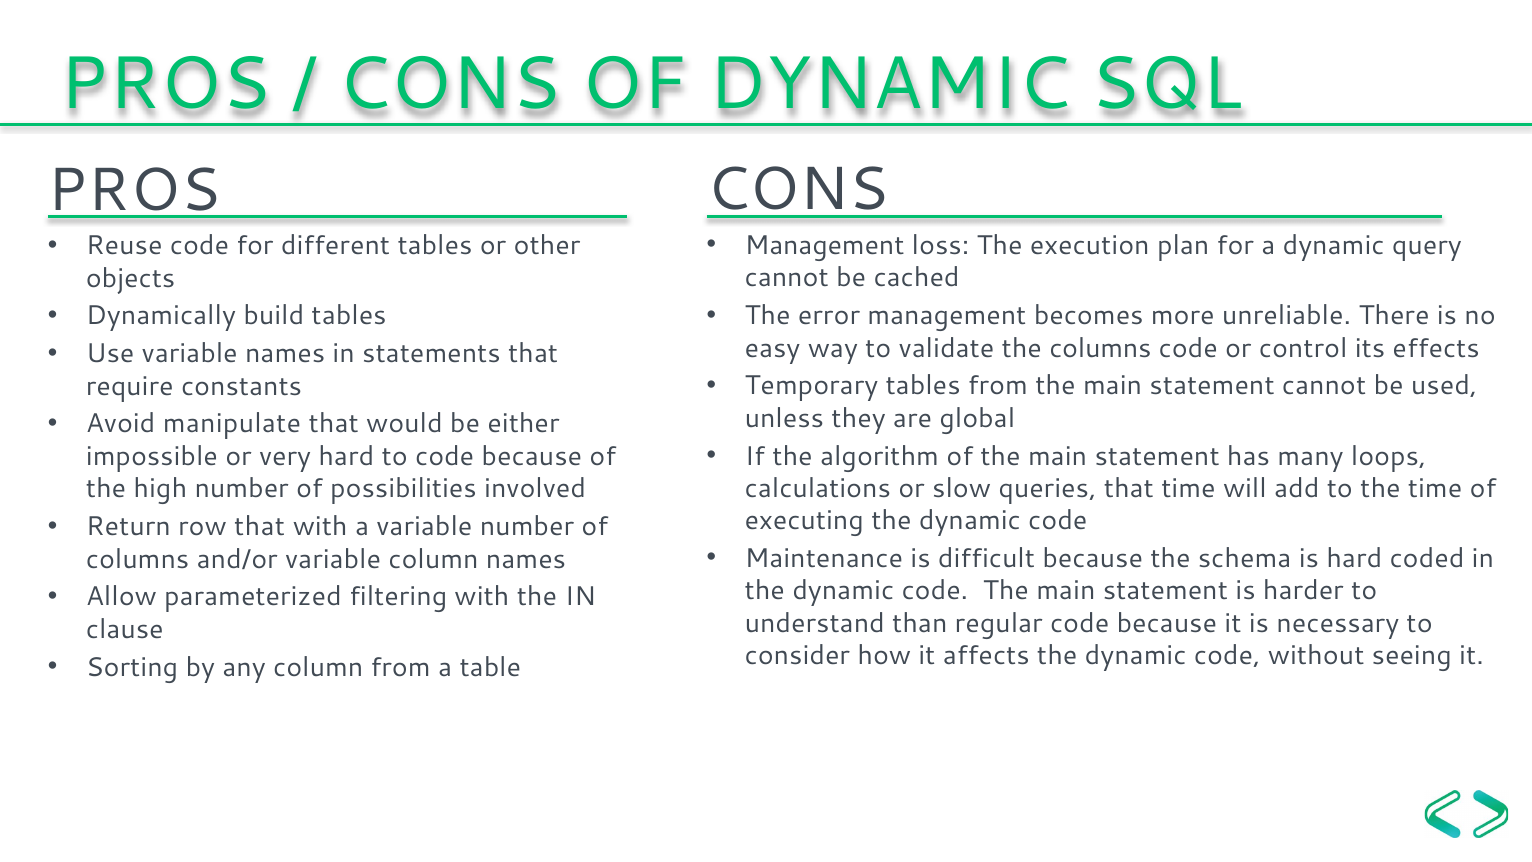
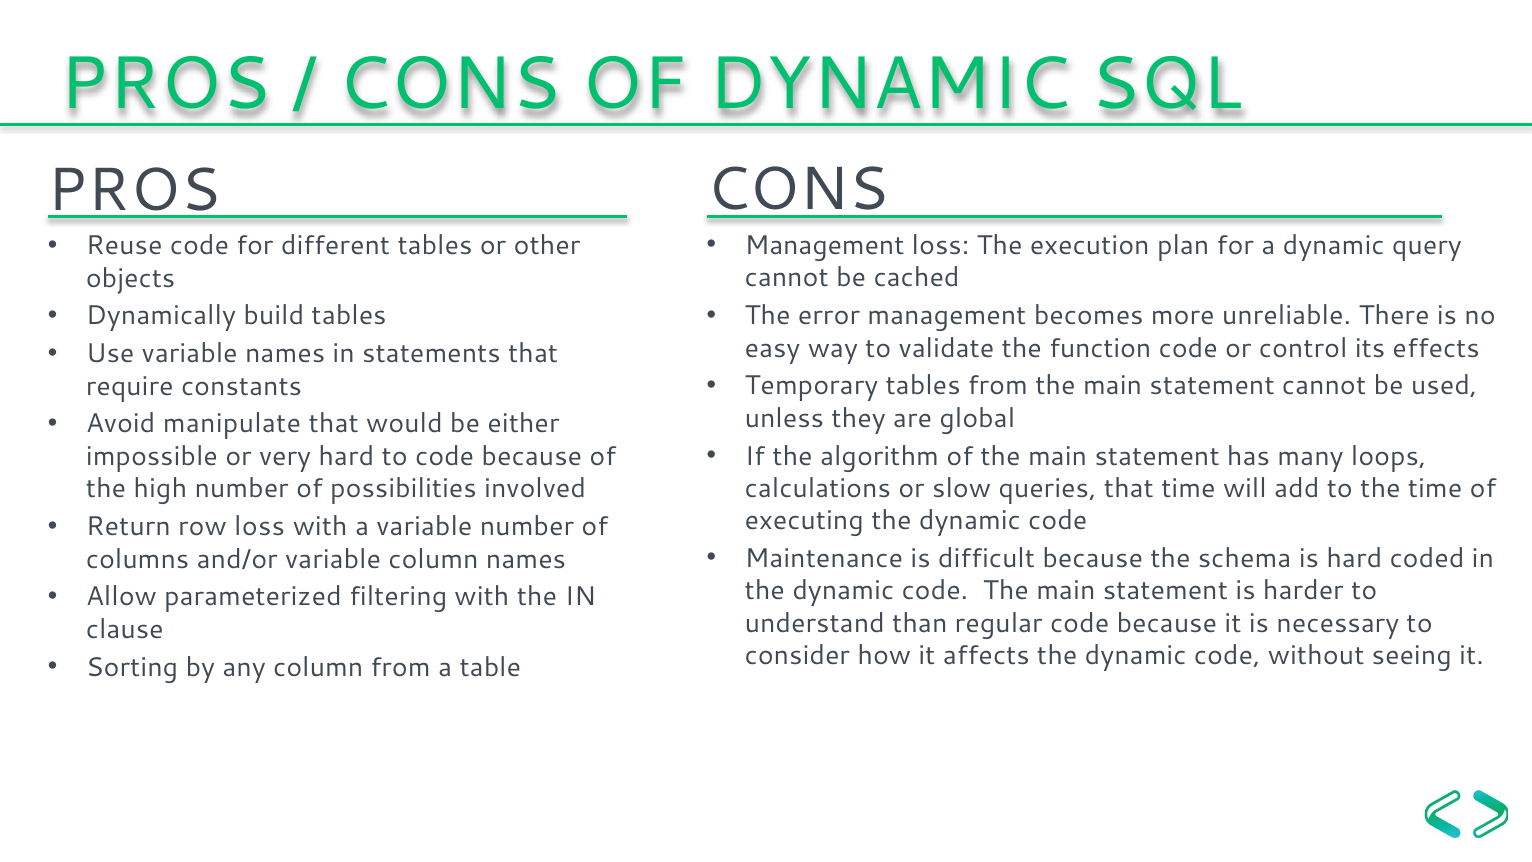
the columns: columns -> function (1100, 348)
row that: that -> loss (260, 527)
